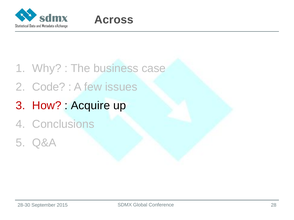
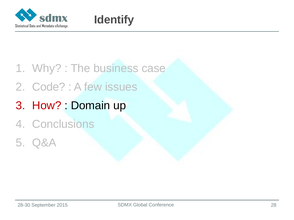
Across: Across -> Identify (114, 20)
Acquire: Acquire -> Domain (90, 106)
